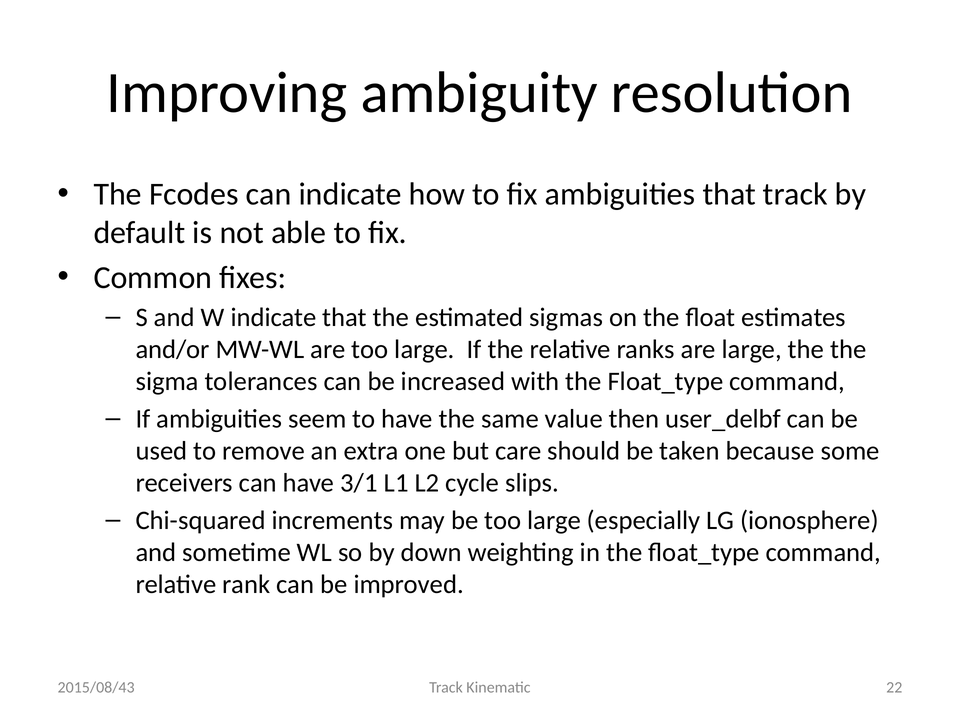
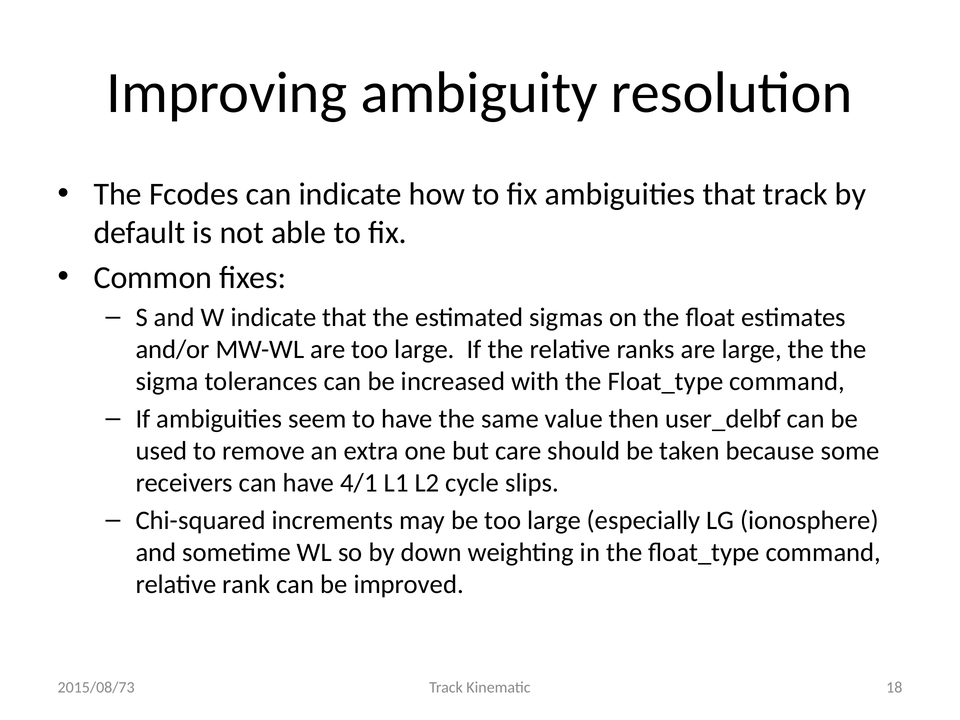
3/1: 3/1 -> 4/1 (359, 483)
22: 22 -> 18 (894, 687)
2015/08/43: 2015/08/43 -> 2015/08/73 (96, 688)
